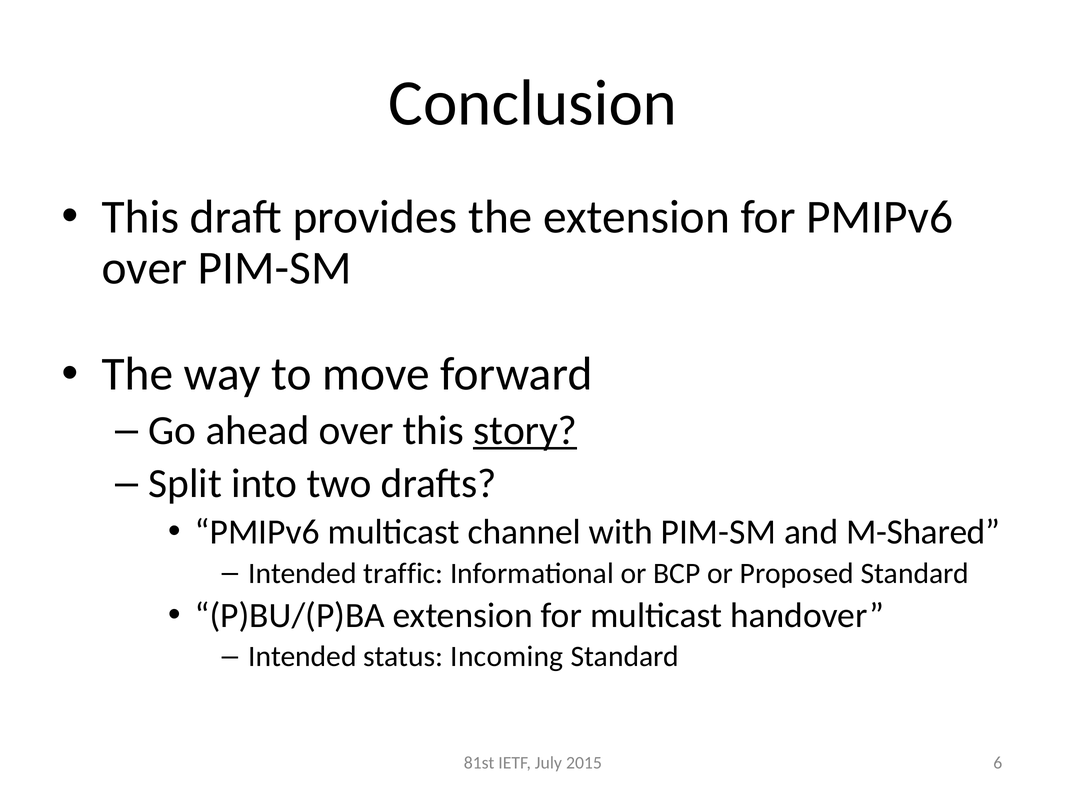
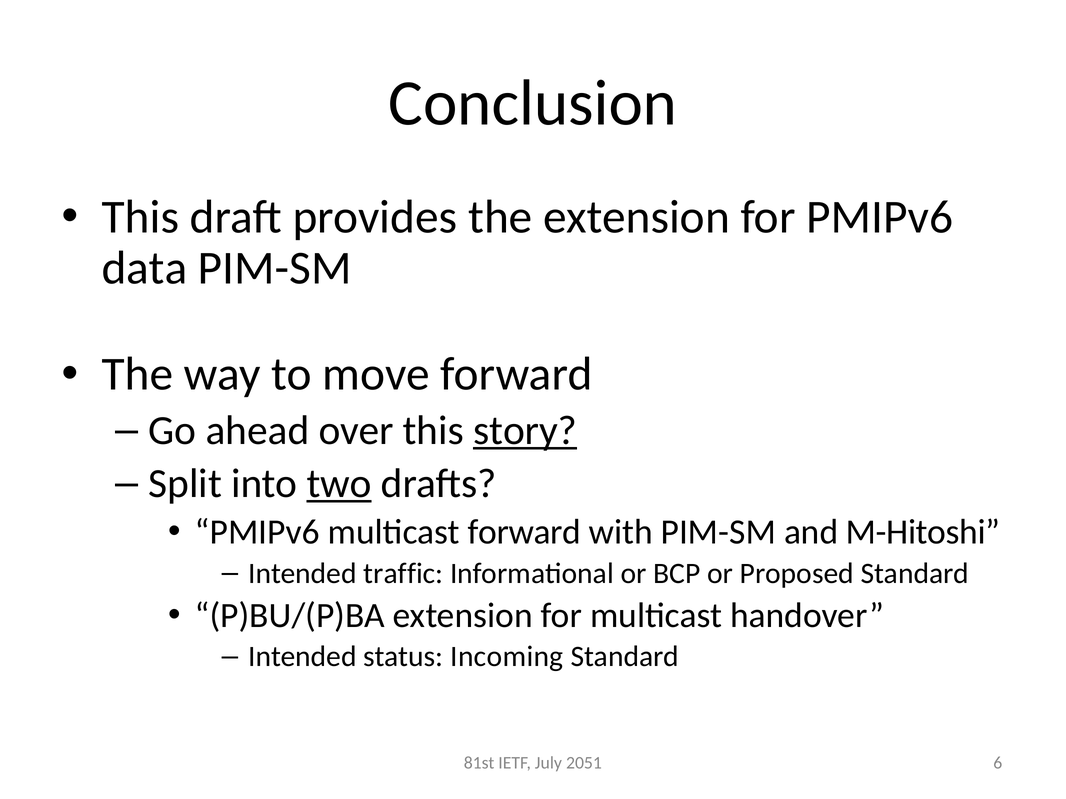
over: over -> data (145, 268)
two underline: none -> present (339, 484)
multicast channel: channel -> forward (524, 533)
M-Shared: M-Shared -> M-Hitoshi (923, 533)
2015: 2015 -> 2051 (584, 764)
